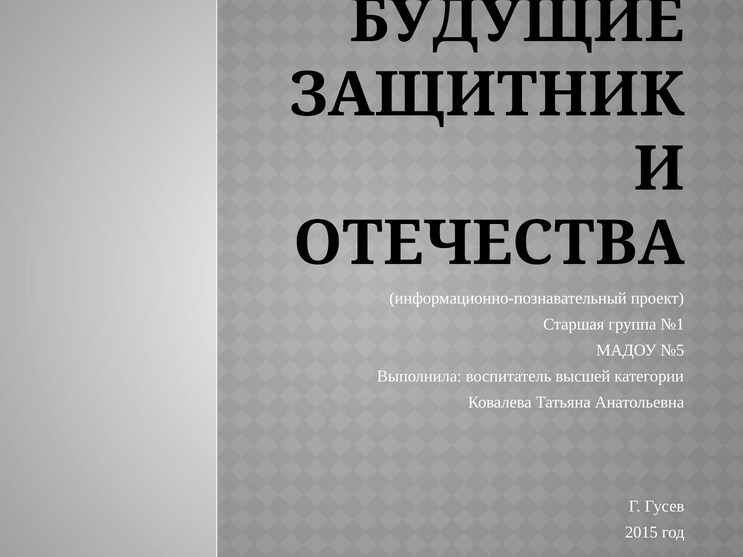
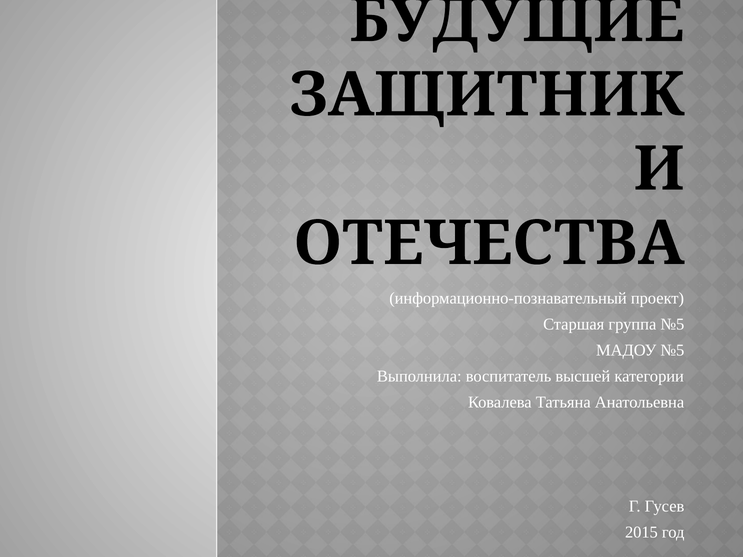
группа №1: №1 -> №5 (672, 325)
